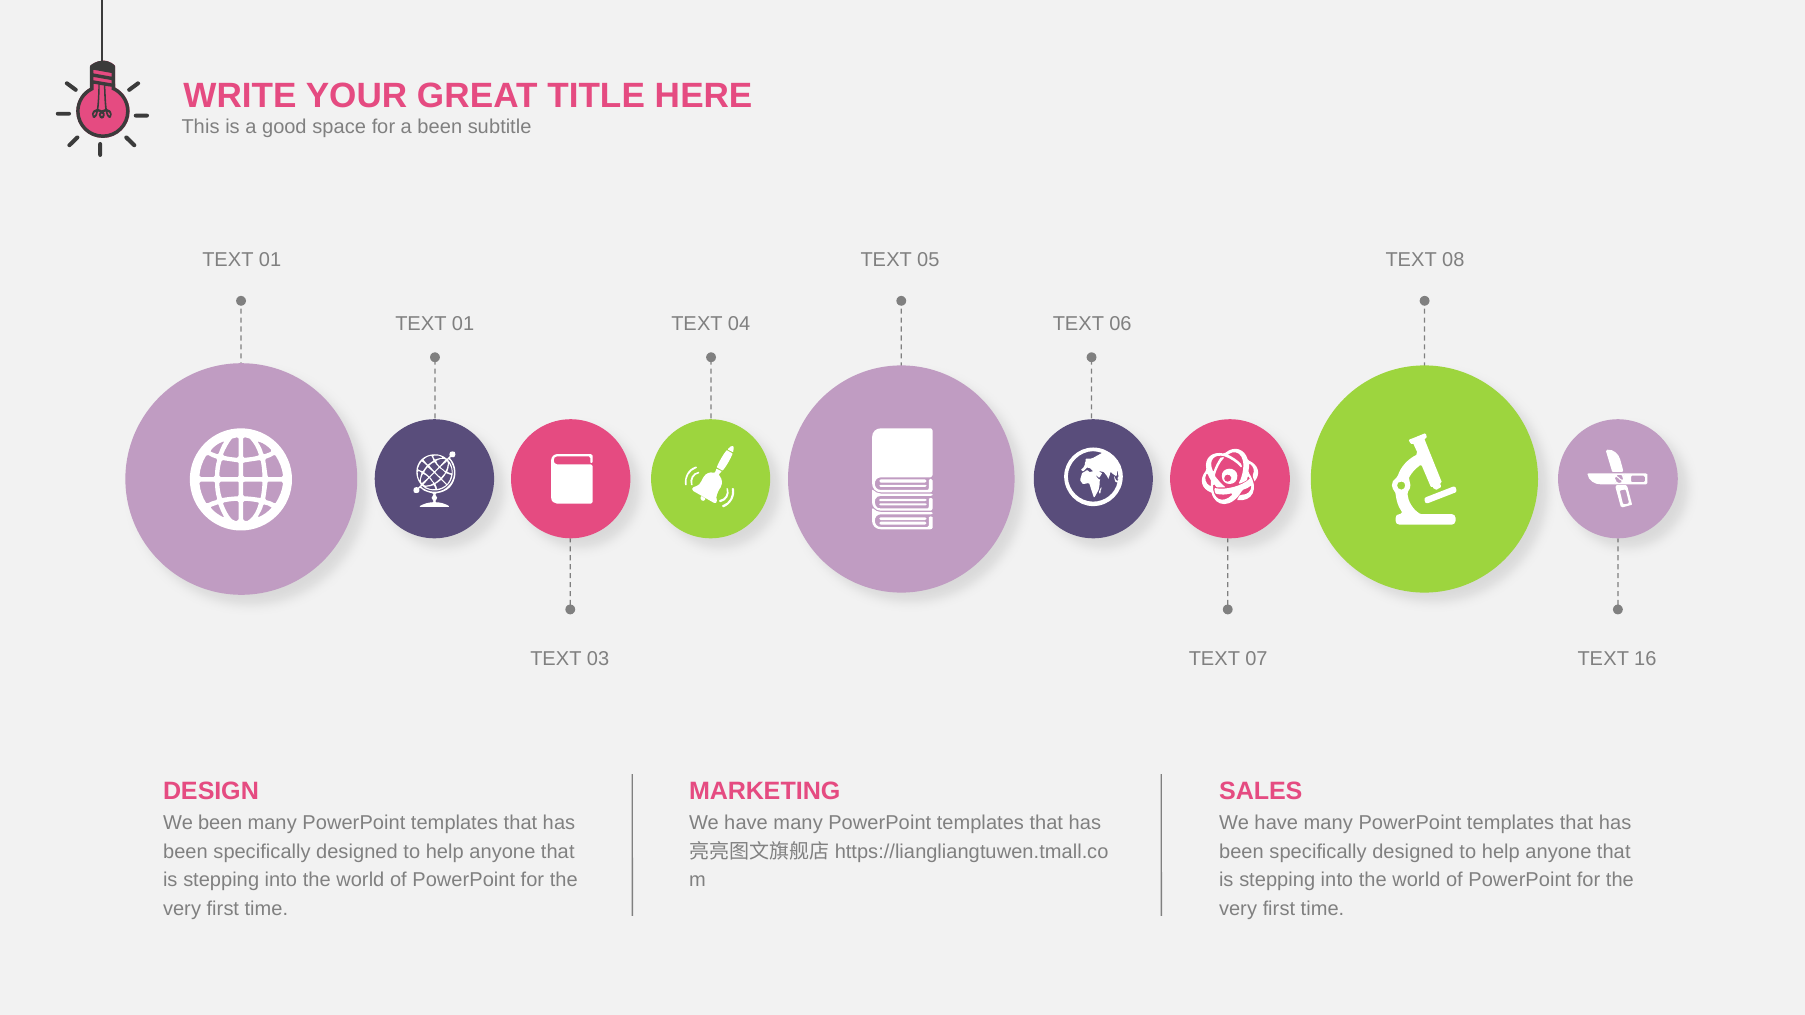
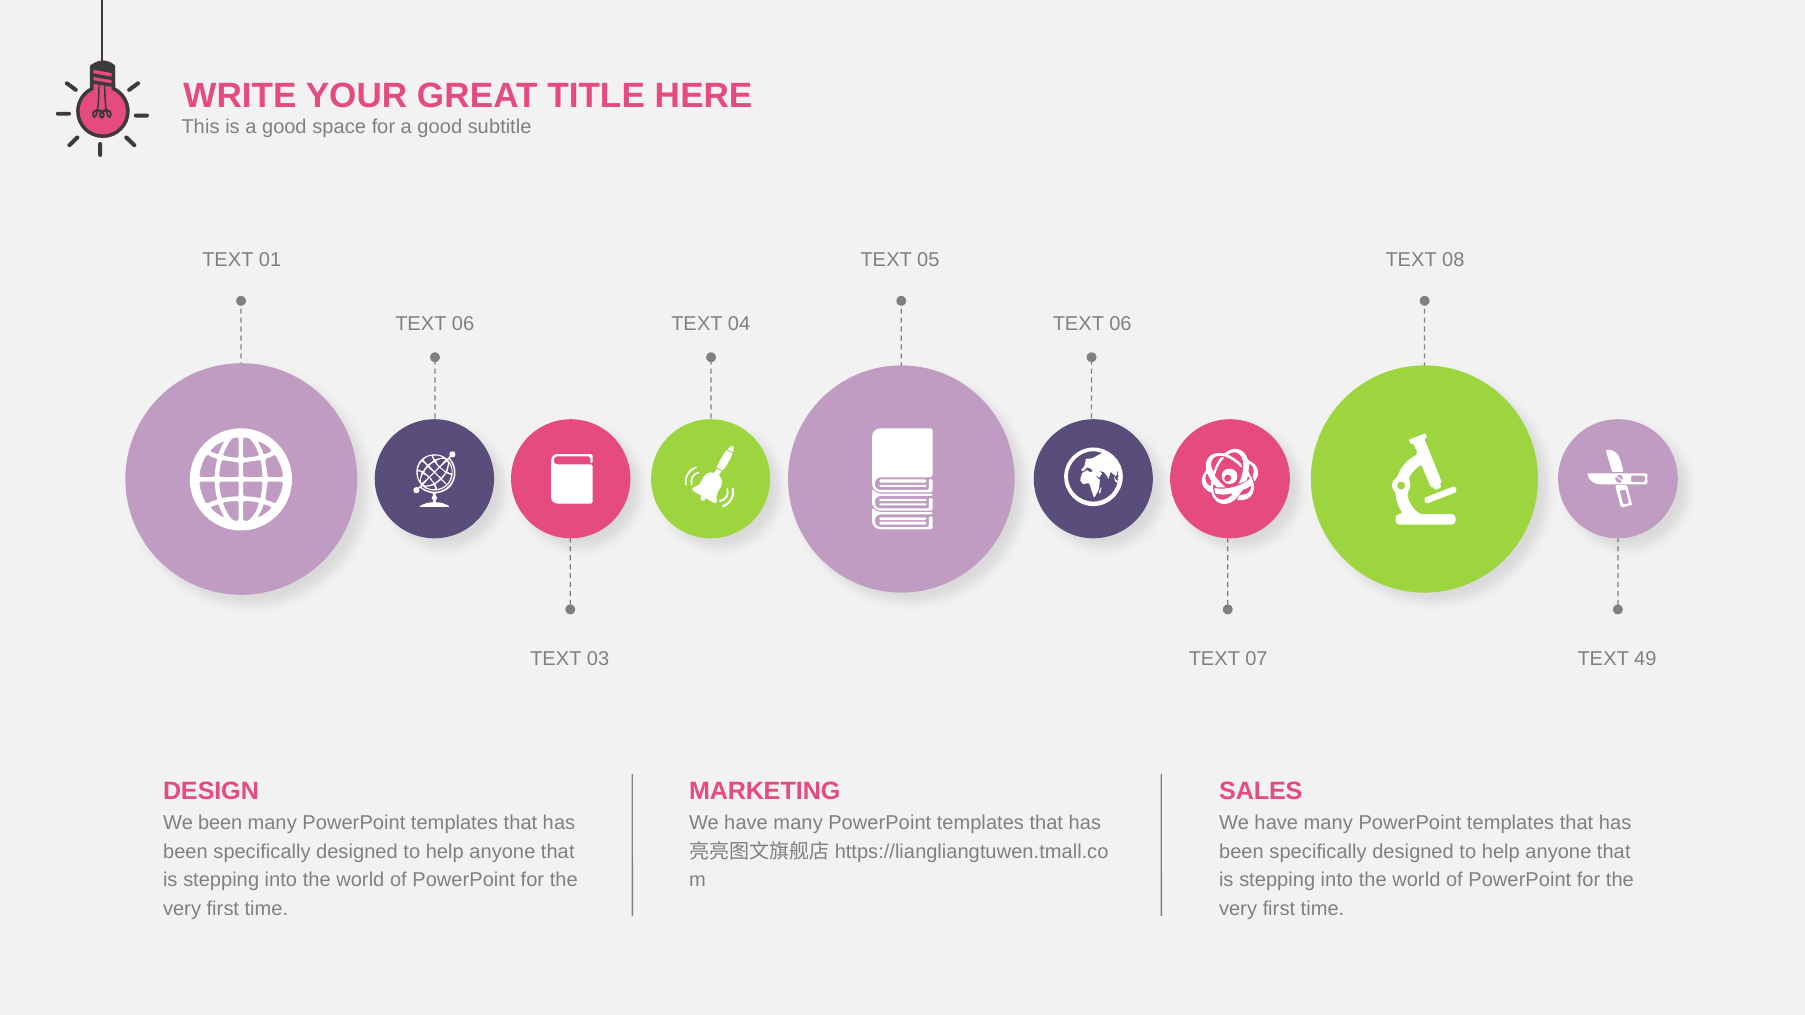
for a been: been -> good (440, 127)
01: 01 -> 06 (463, 323)
16: 16 -> 49 (1645, 659)
